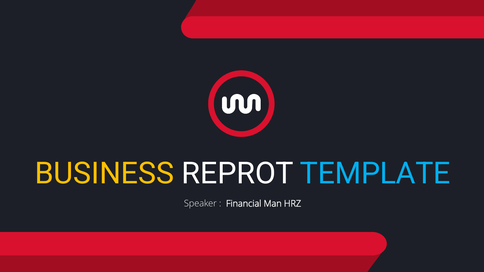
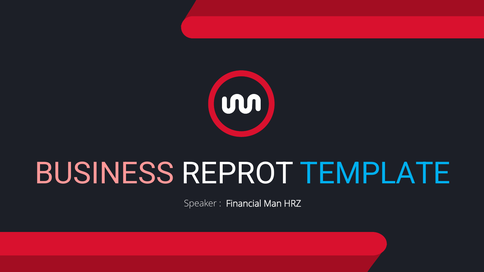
BUSINESS colour: yellow -> pink (104, 174)
